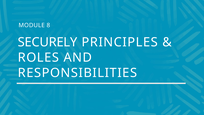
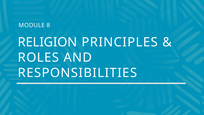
SECURELY: SECURELY -> RELIGION (47, 42)
